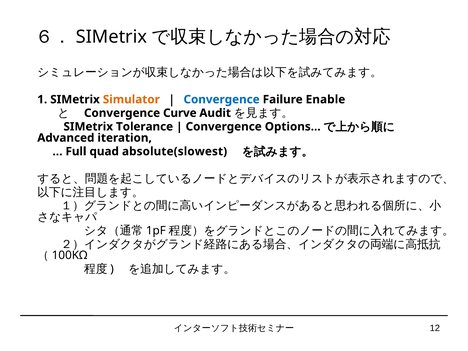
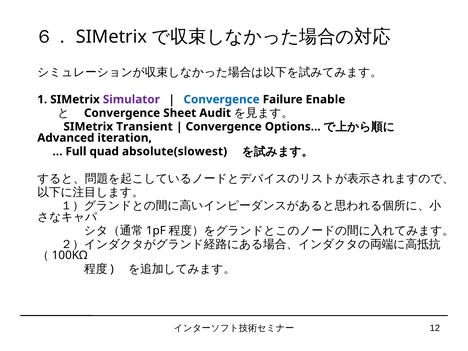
Simulator colour: orange -> purple (131, 99)
Curve: Curve -> Sheet (180, 113)
Tolerance: Tolerance -> Transient (144, 127)
